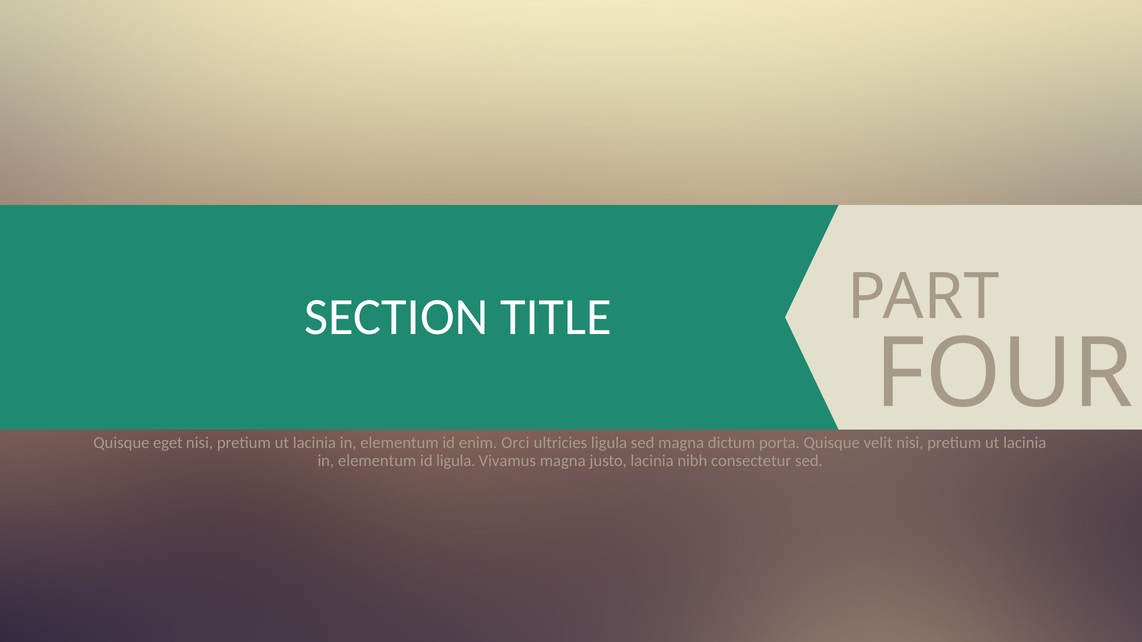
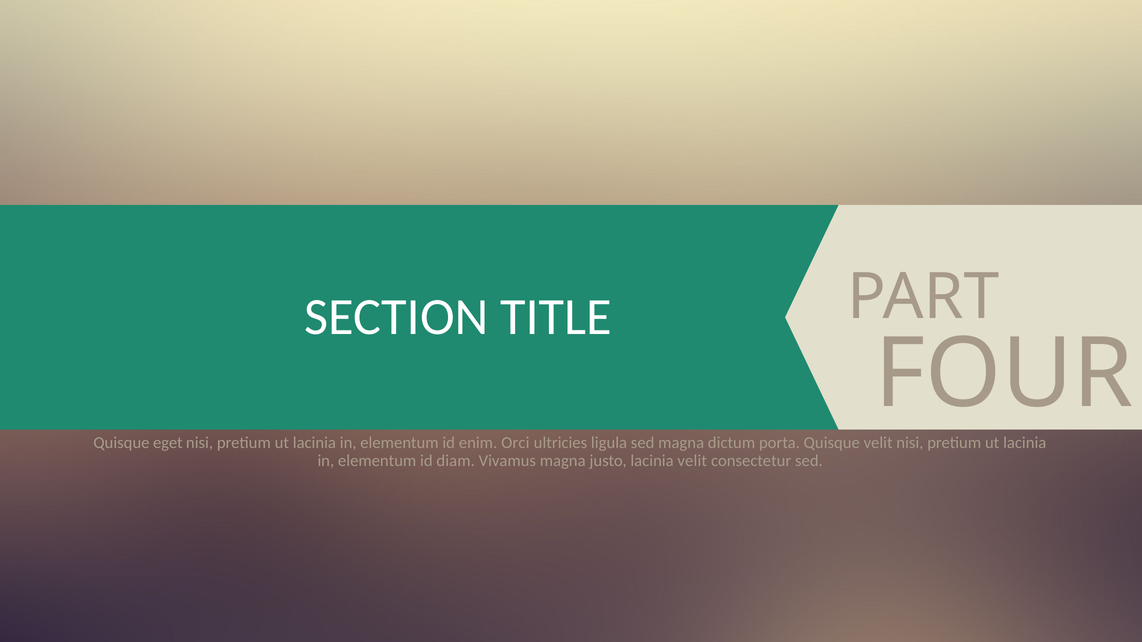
id ligula: ligula -> diam (456, 461)
lacinia nibh: nibh -> velit (692, 461)
